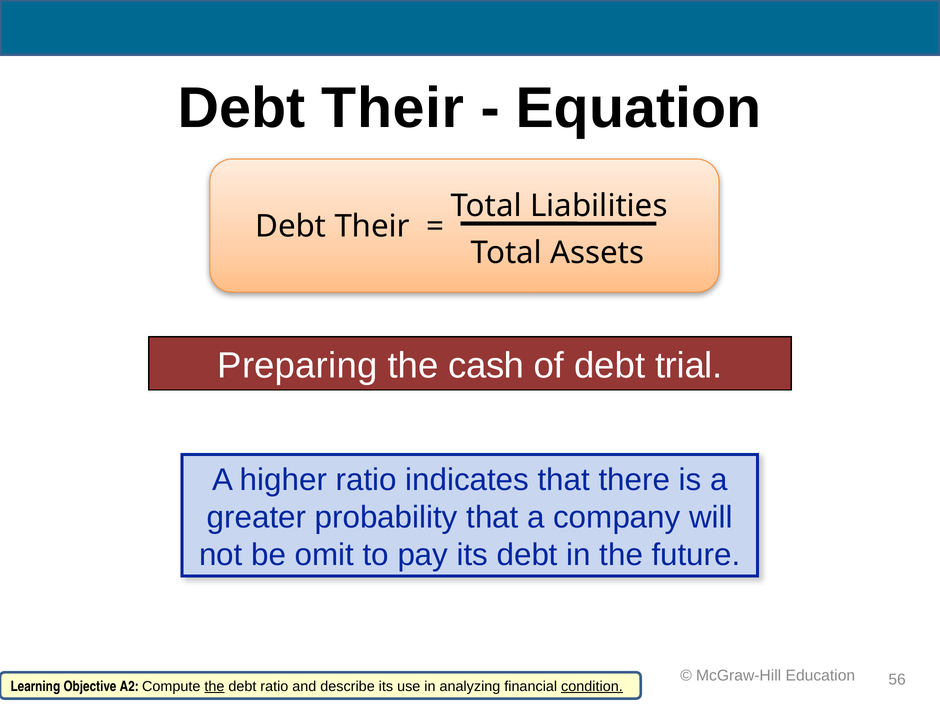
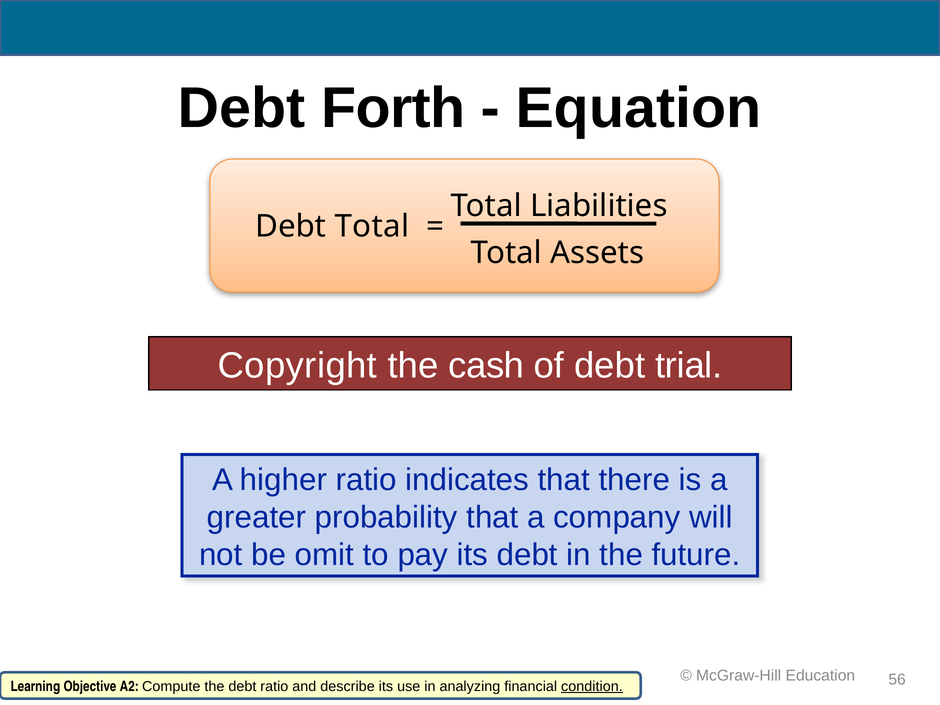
Their: Their -> Forth (393, 108)
Their: Their -> Total (372, 226)
Preparing: Preparing -> Copyright (297, 366)
the underline: present -> none (214, 686)
